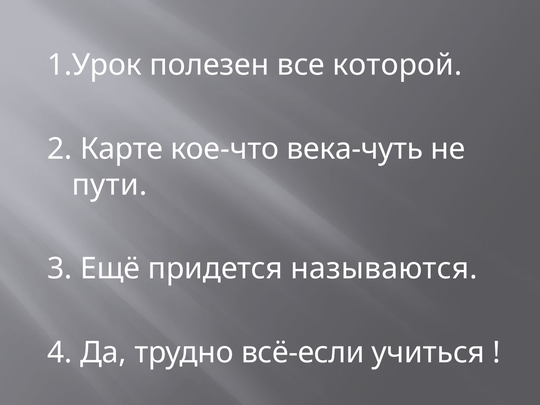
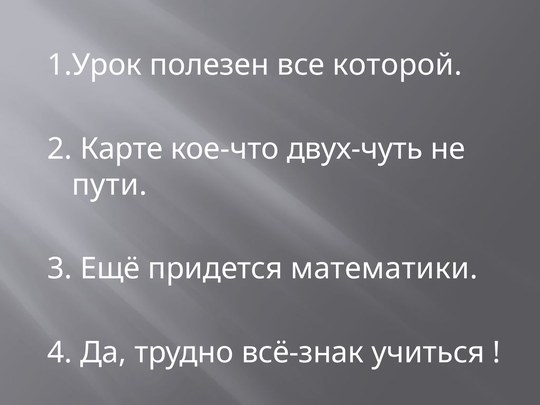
века-чуть: века-чуть -> двух-чуть (355, 149)
называются: называются -> математики (384, 269)
всё-если: всё-если -> всё-знак (303, 353)
